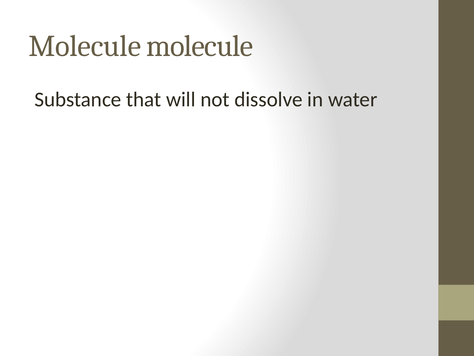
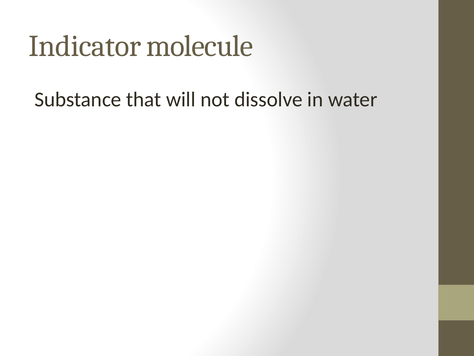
Molecule: Molecule -> Indicator (85, 46)
